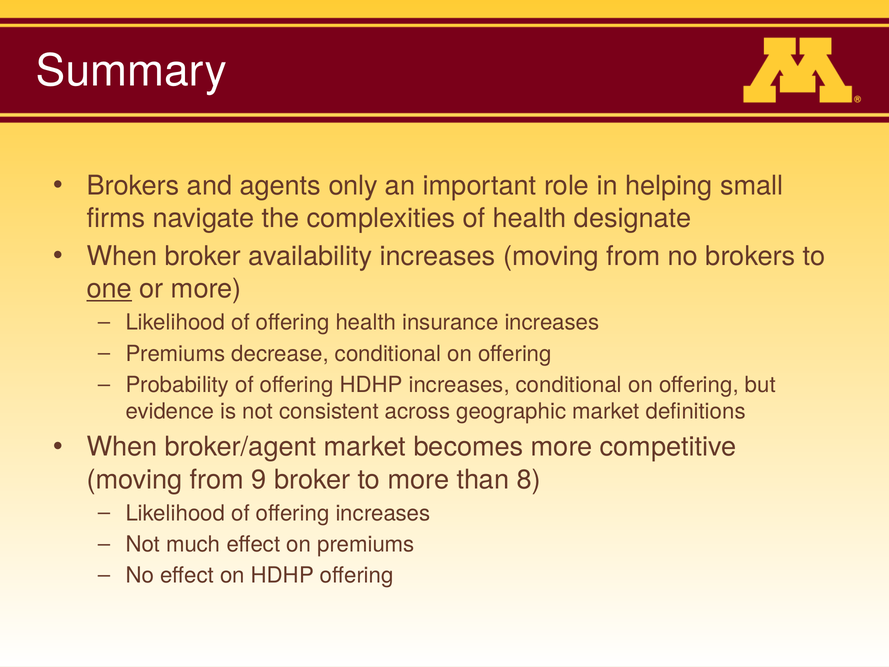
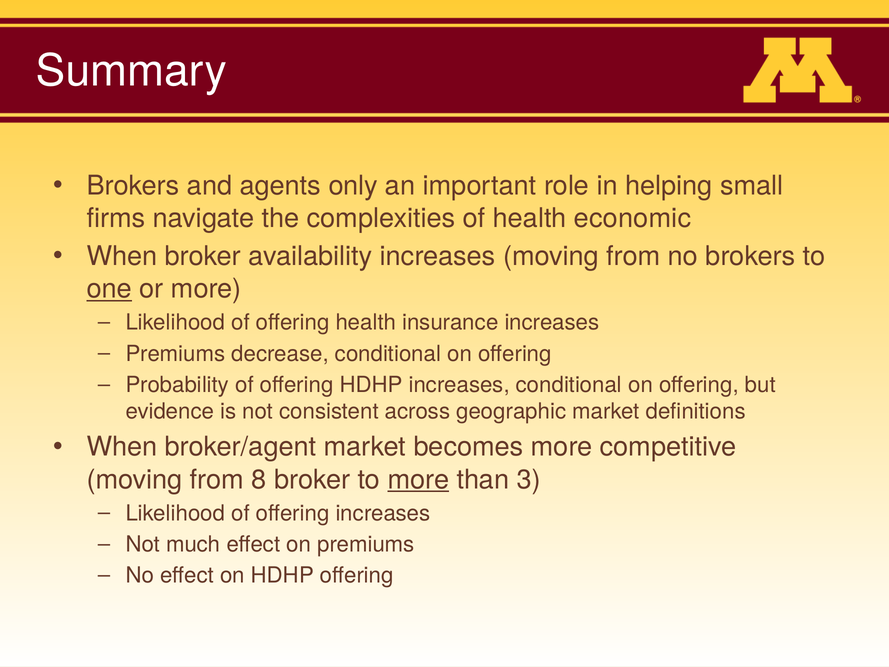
designate: designate -> economic (633, 218)
9: 9 -> 8 (259, 479)
more underline: none -> present (418, 479)
8: 8 -> 3 (529, 479)
